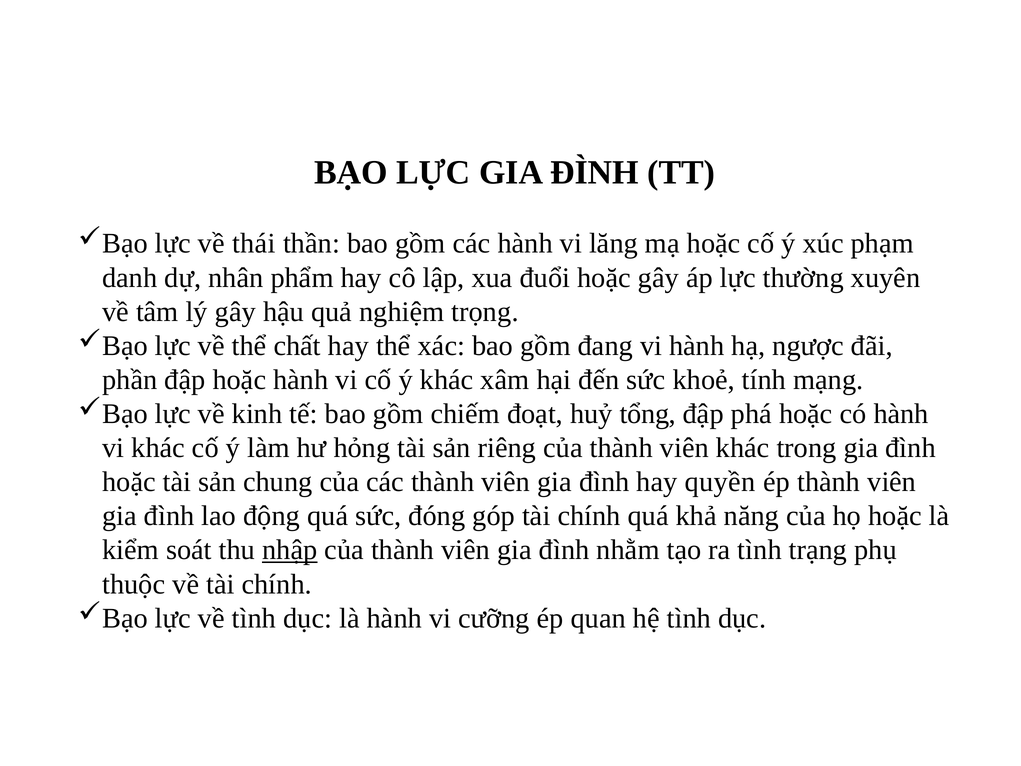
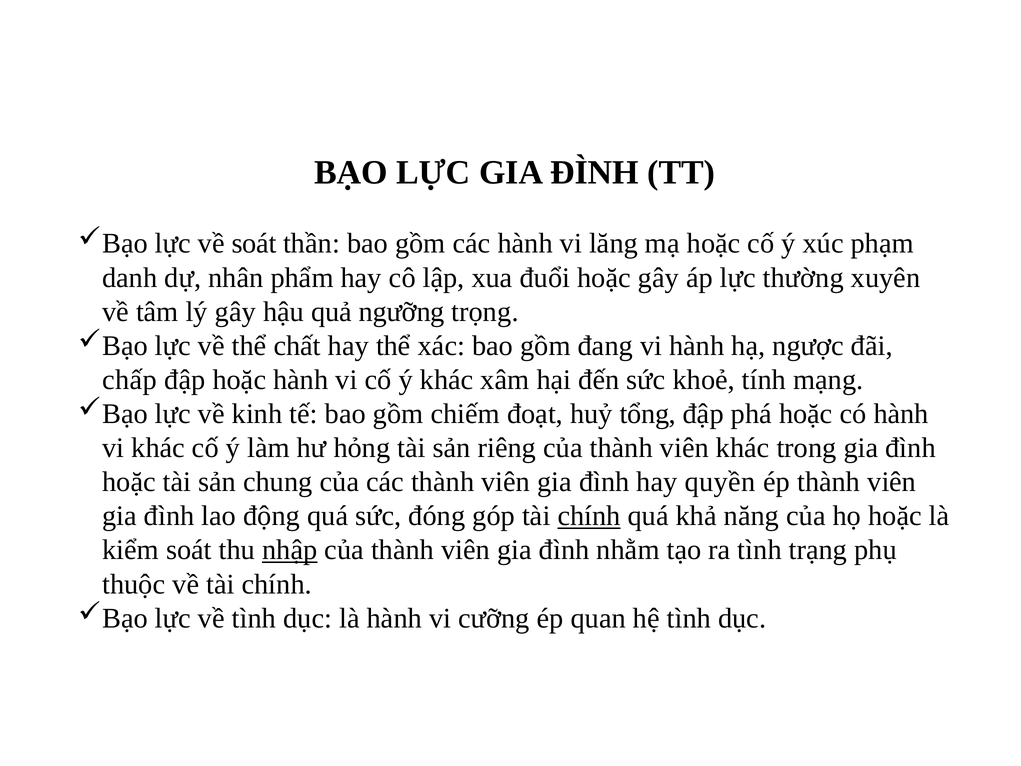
về thái: thái -> soát (254, 244)
nghiệm: nghiệm -> ngưỡng (402, 312)
phần: phần -> chấp (130, 380)
chính underline: none -> present (589, 516)
